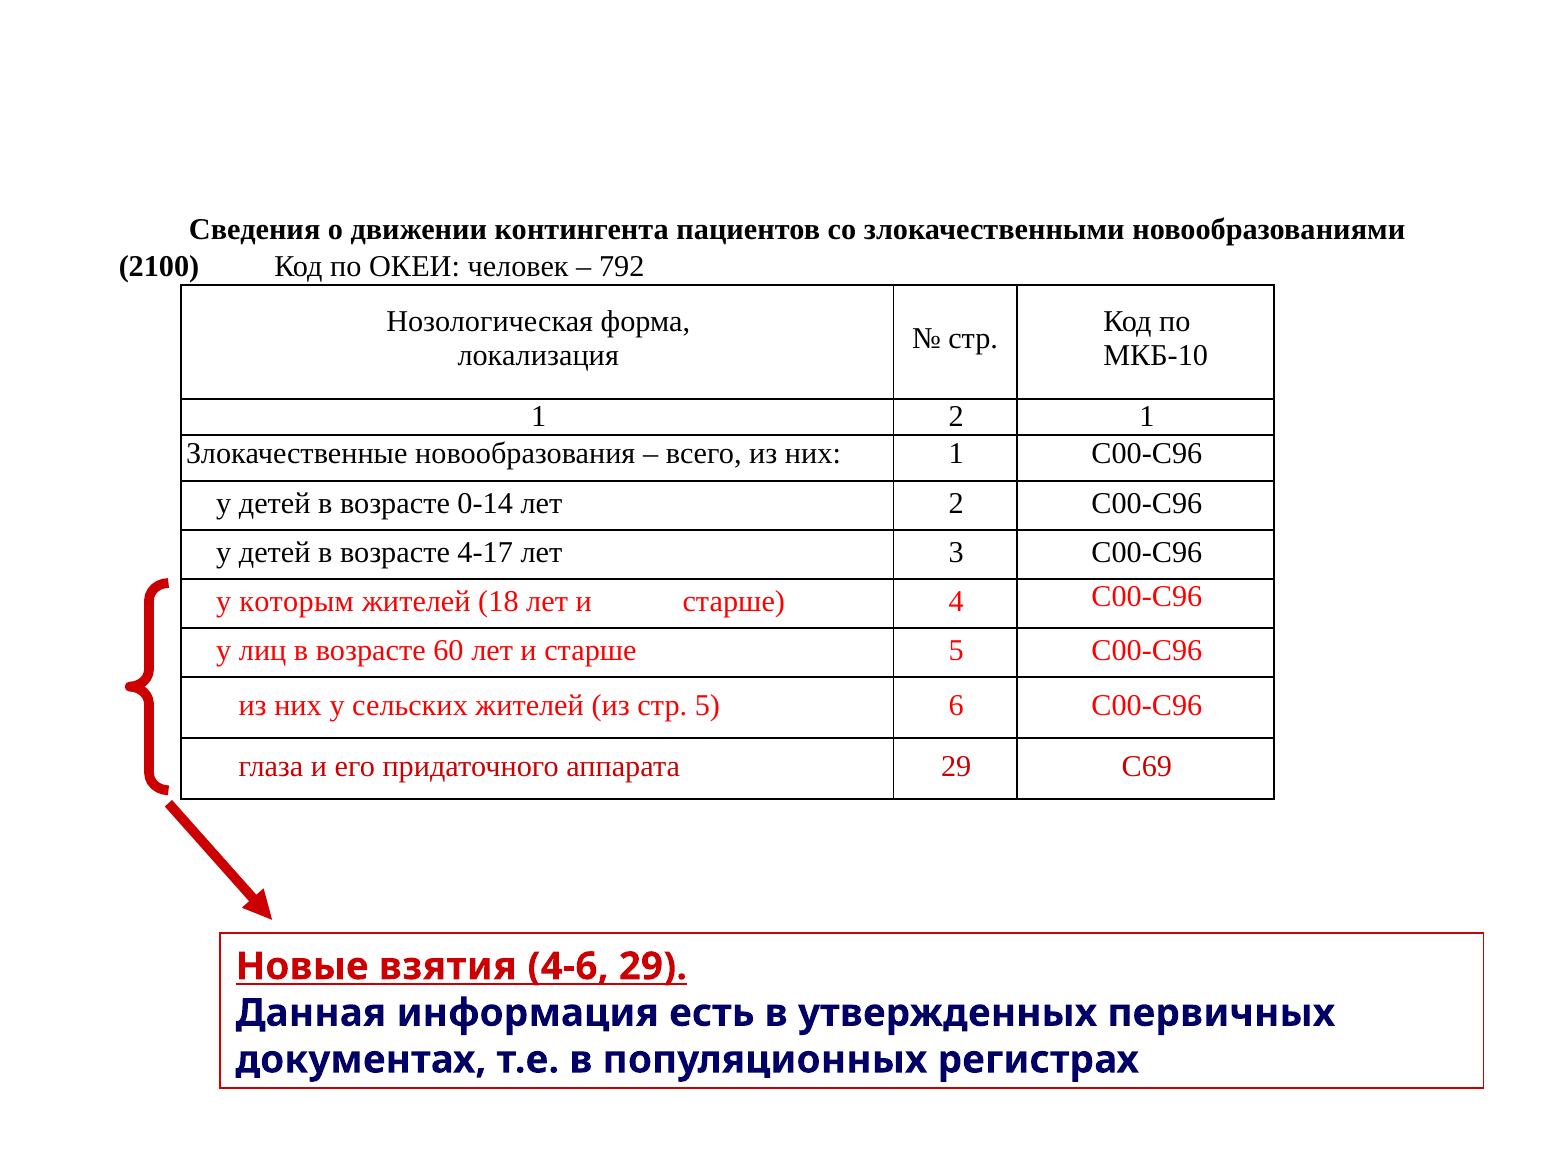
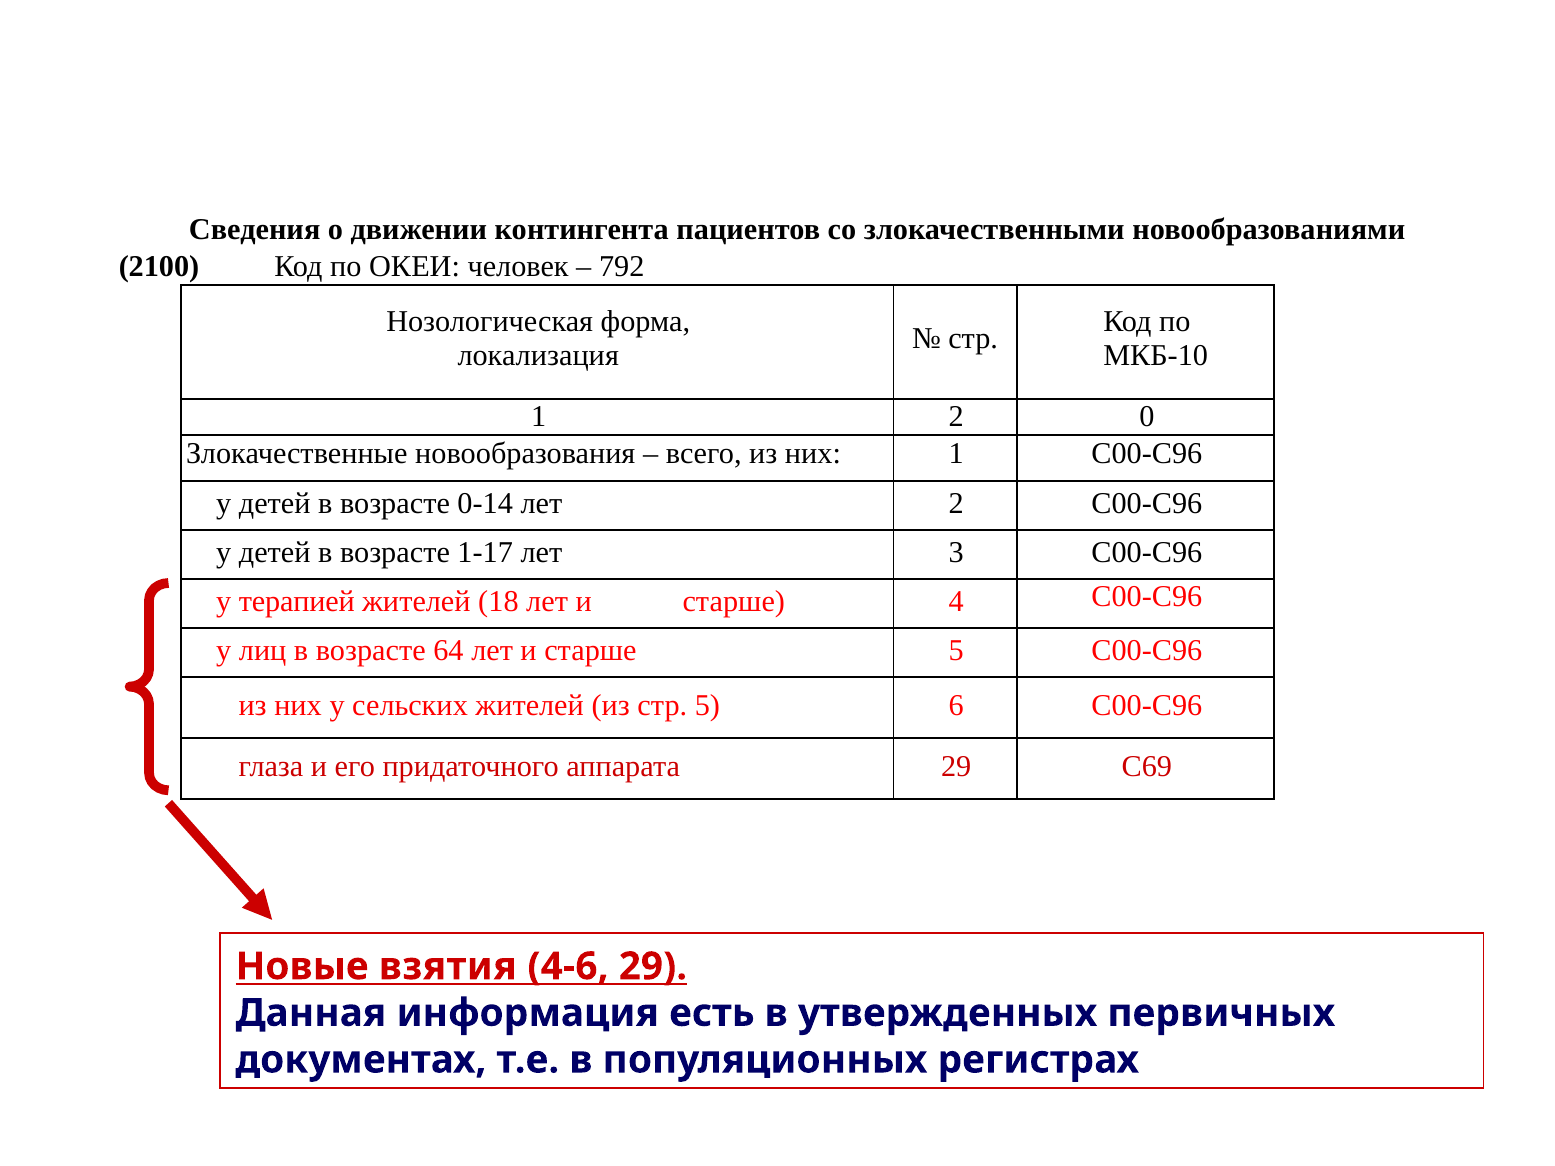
2 1: 1 -> 0 (1147, 417)
4-17: 4-17 -> 1-17 (485, 553)
которым: которым -> терапией (297, 601)
60: 60 -> 64 (448, 650)
